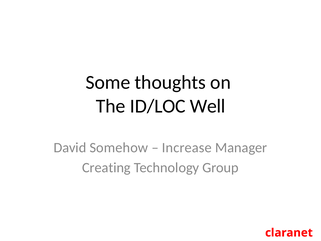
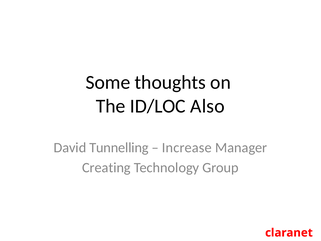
Well: Well -> Also (207, 106)
Somehow: Somehow -> Tunnelling (119, 148)
